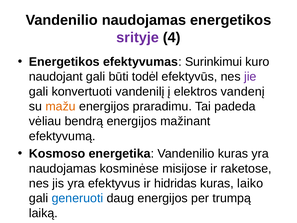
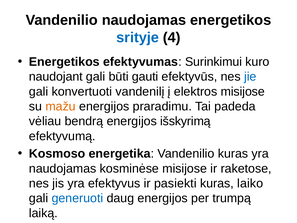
srityje colour: purple -> blue (138, 37)
todėl: todėl -> gauti (145, 77)
jie colour: purple -> blue (250, 77)
elektros vandenį: vandenį -> misijose (243, 91)
mažinant: mažinant -> išskyrimą (185, 121)
hidridas: hidridas -> pasiekti (175, 183)
